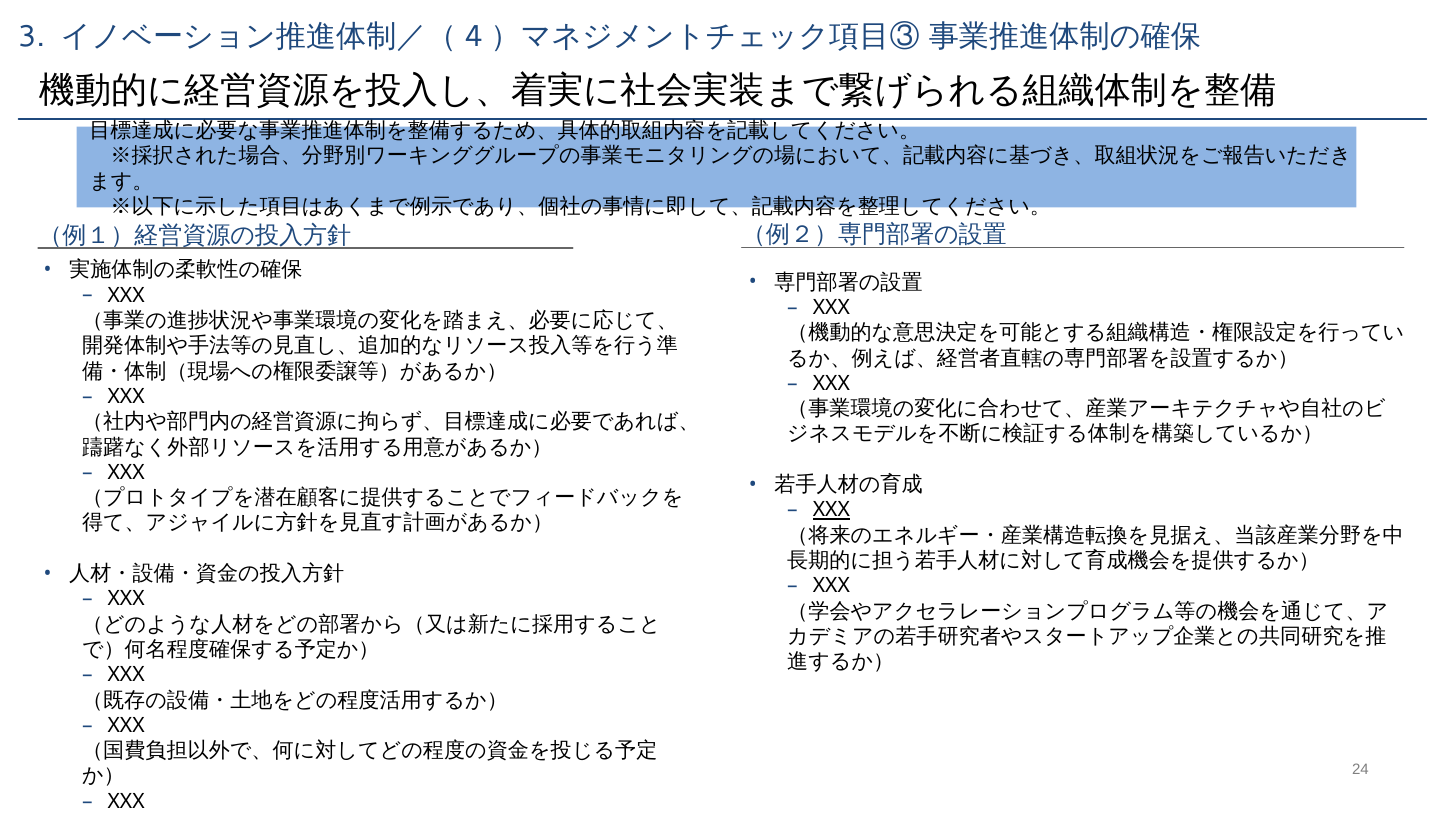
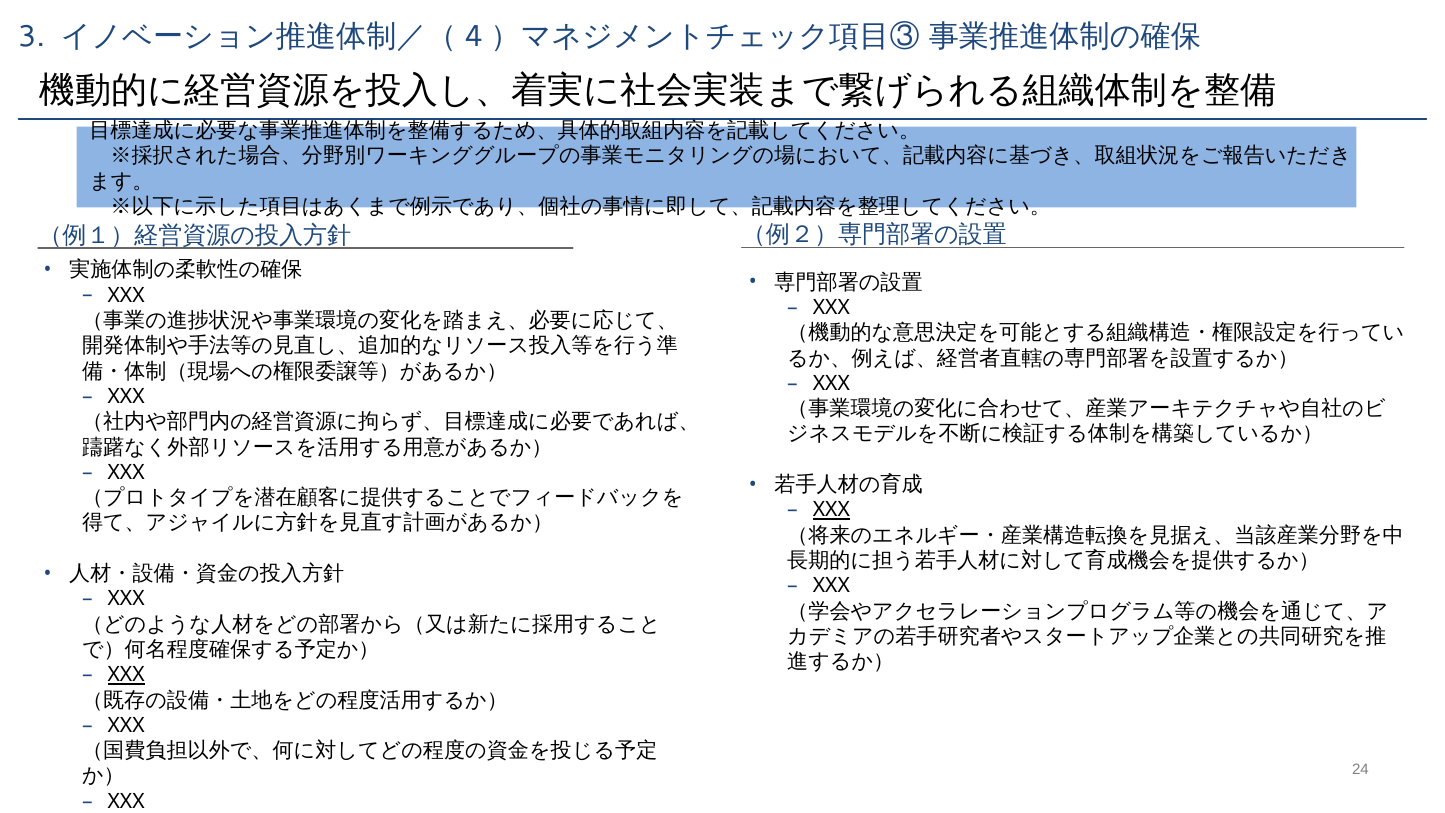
XXX underline: none -> present (126, 675)
